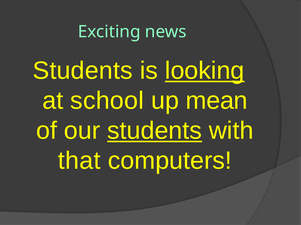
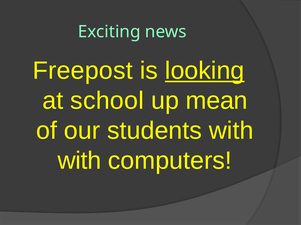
Students: Students -> Freepost (83, 71)
students underline: present -> none (155, 131)
that: that -> with (79, 161)
